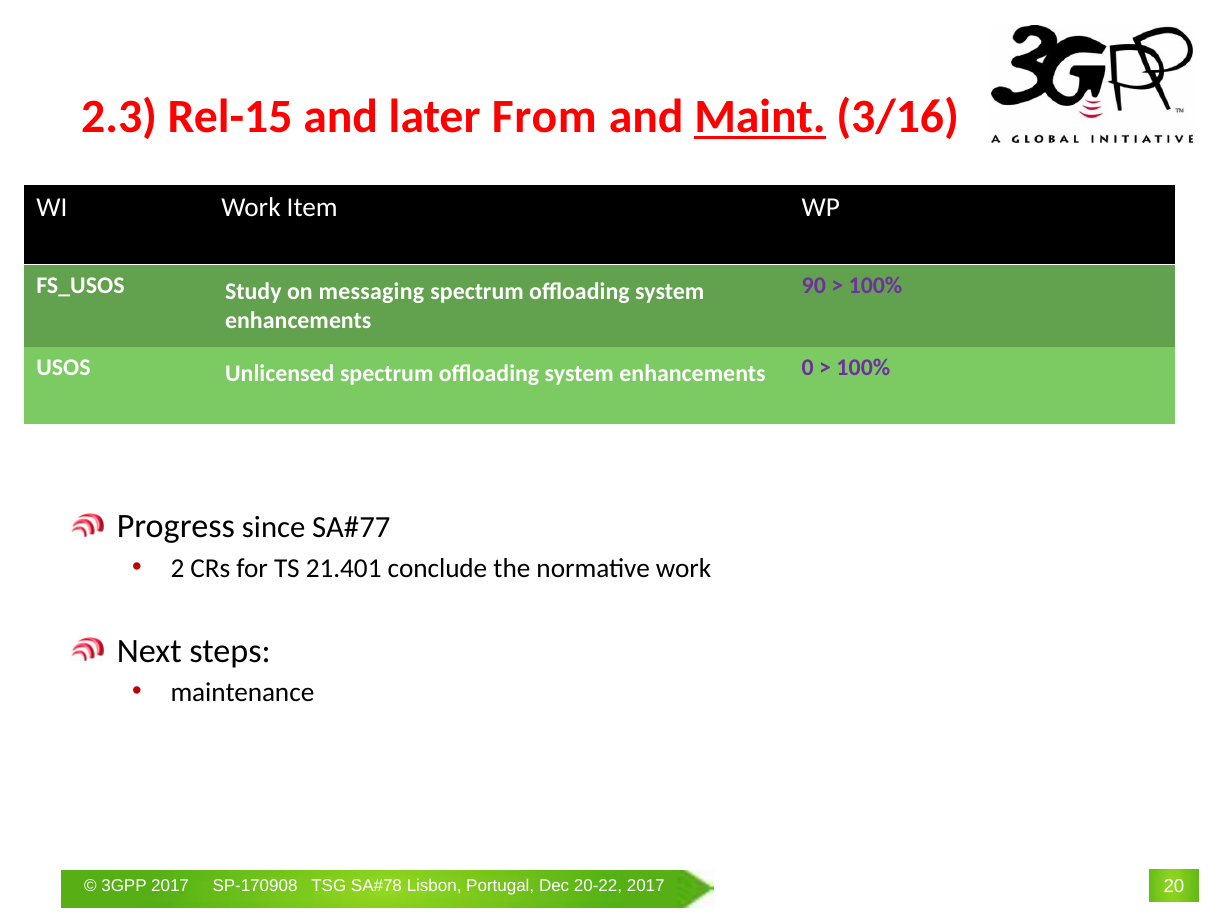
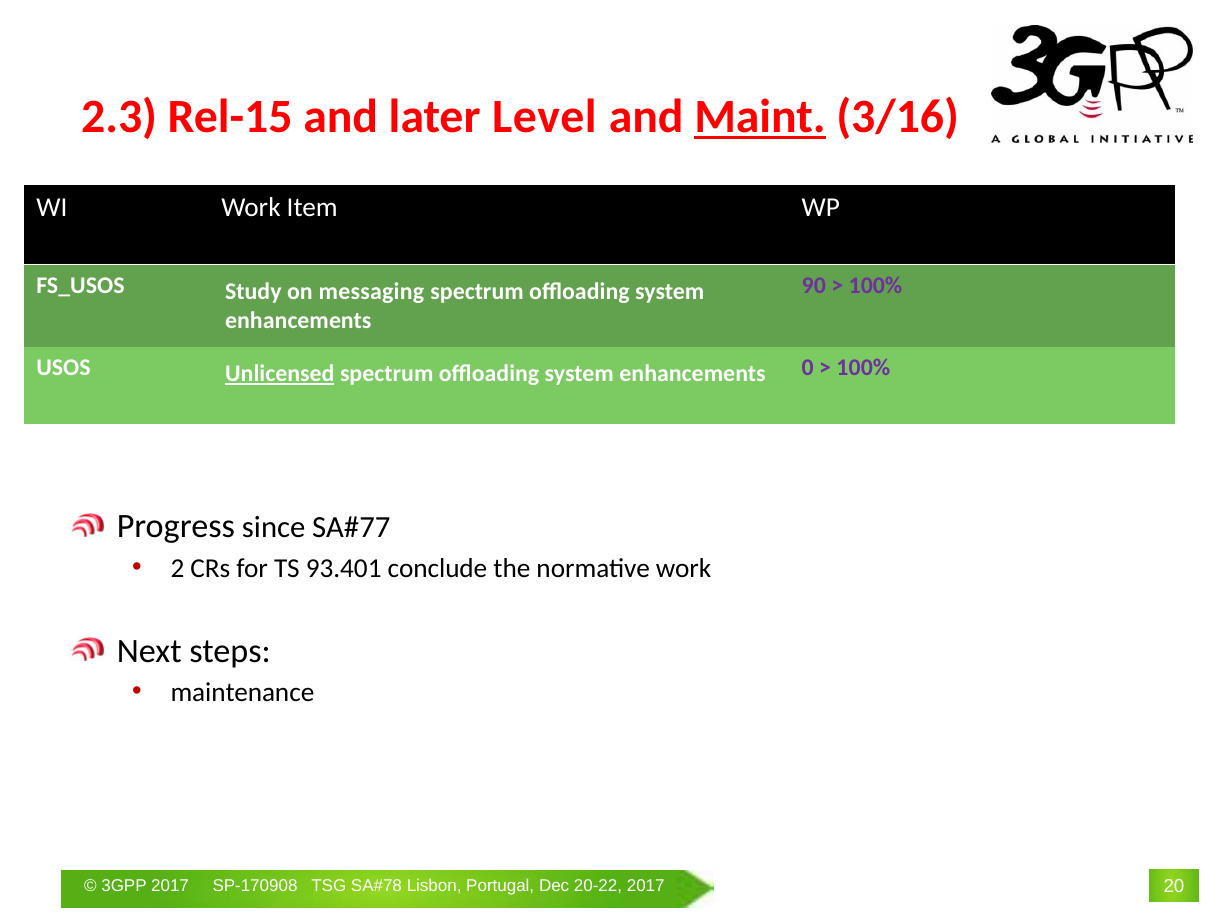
From: From -> Level (544, 117)
Unlicensed underline: none -> present (280, 374)
21.401: 21.401 -> 93.401 (344, 568)
